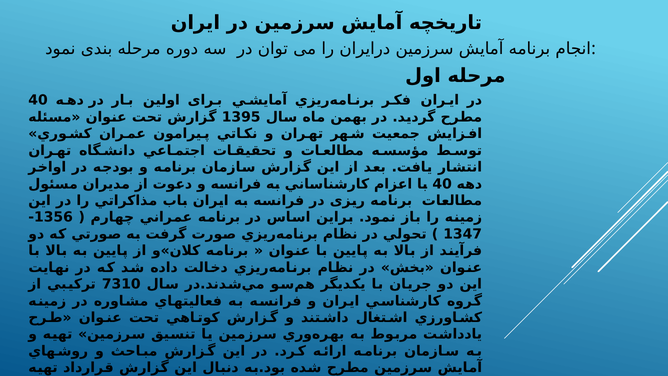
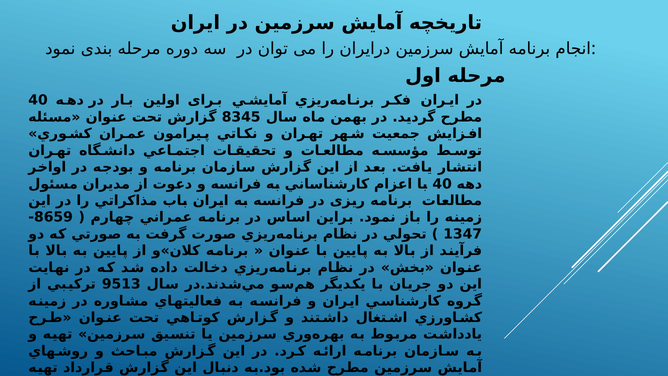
1395: 1395 -> 8345 (241, 117)
1356: 1356 -> 8659 (53, 217)
7310: 7310 -> 9513 (121, 284)
